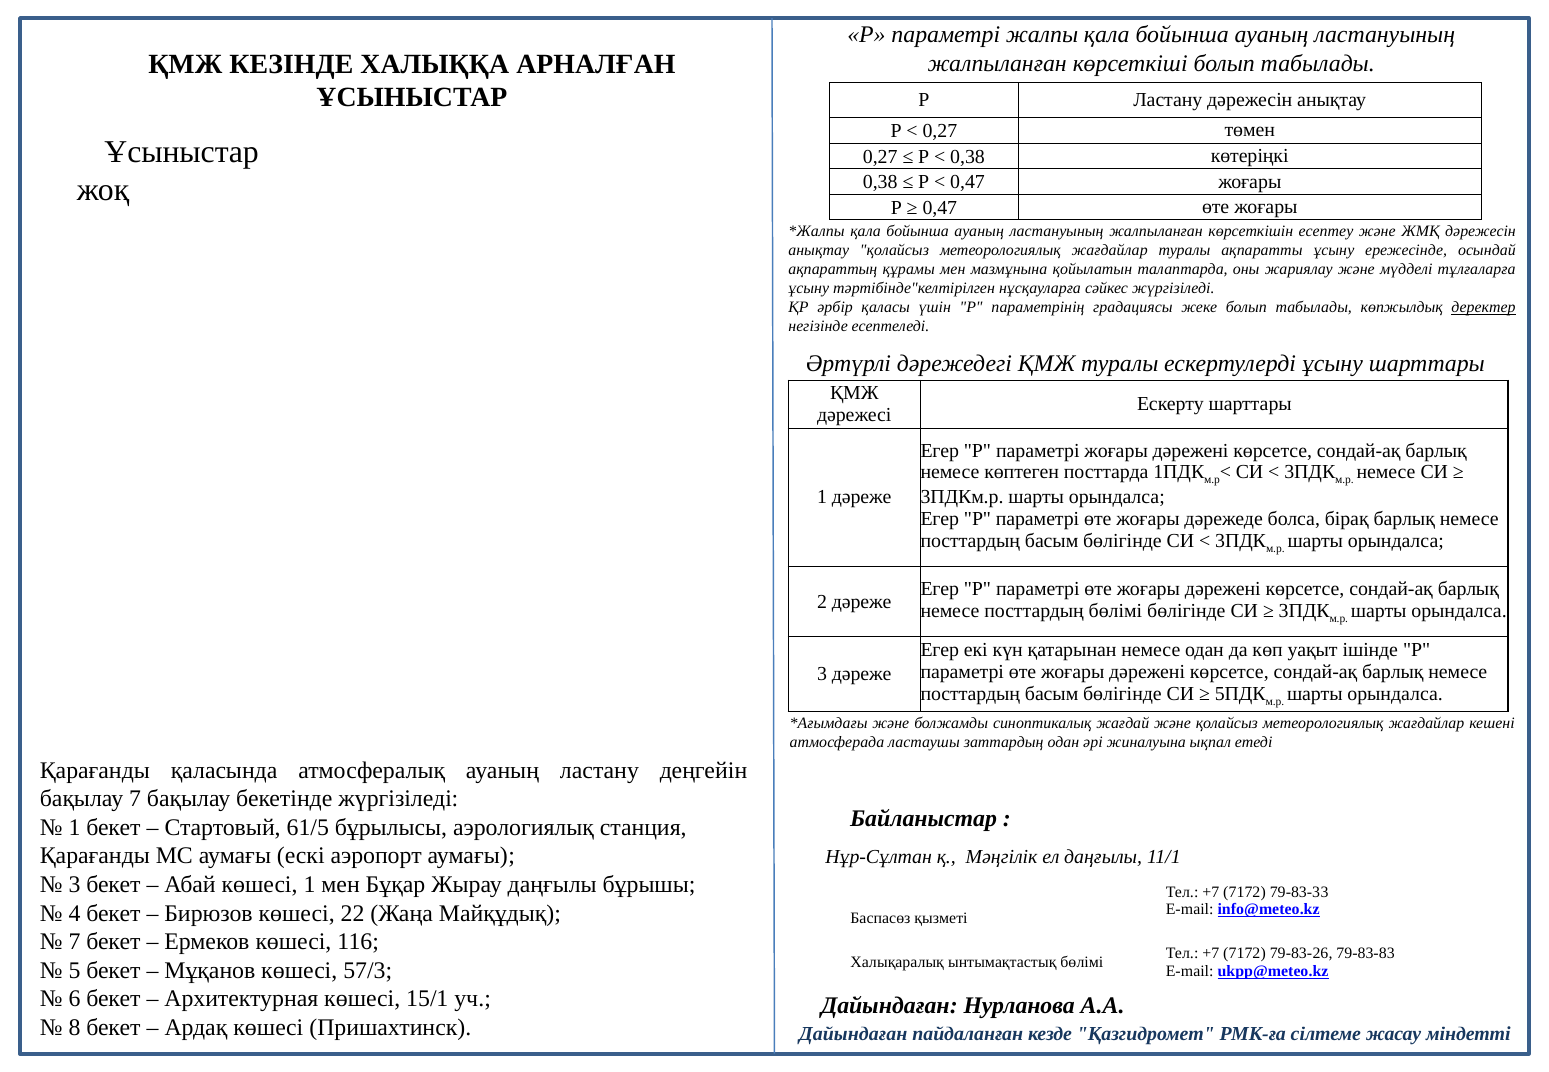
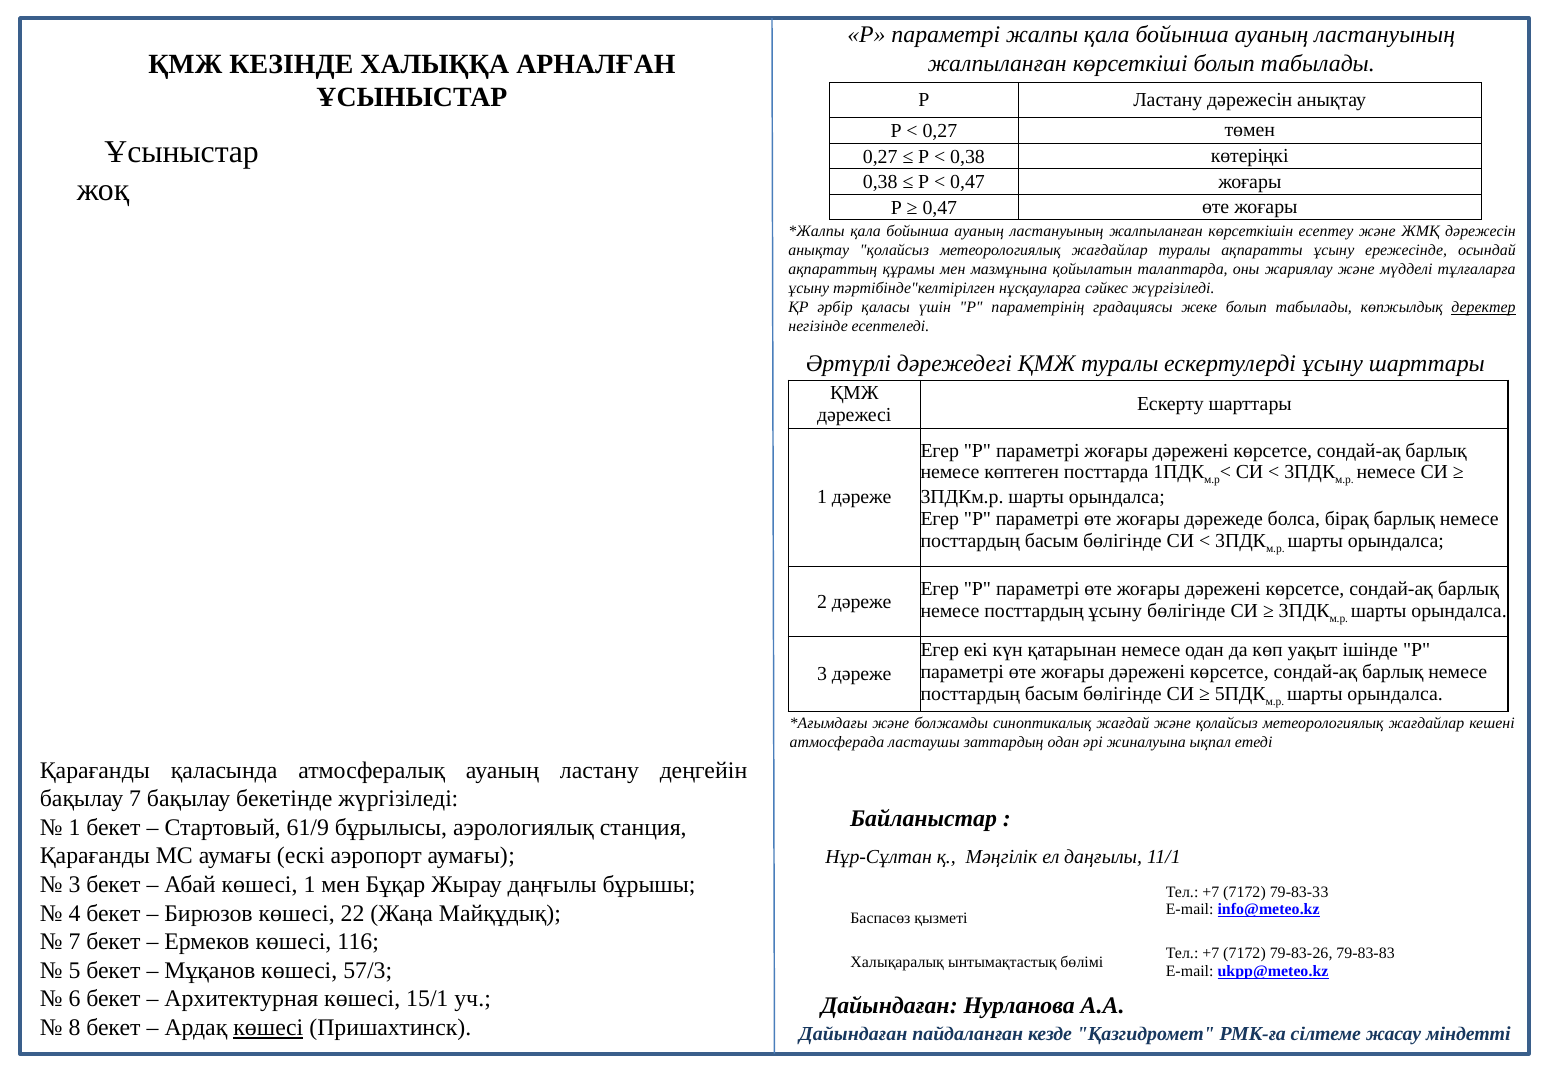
посттардың бөлімі: бөлімі -> ұсыну (1115, 611)
61/5: 61/5 -> 61/9 (308, 828)
көшесі underline: none -> present (268, 1028)
